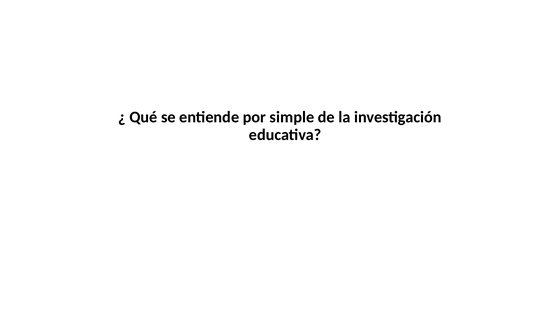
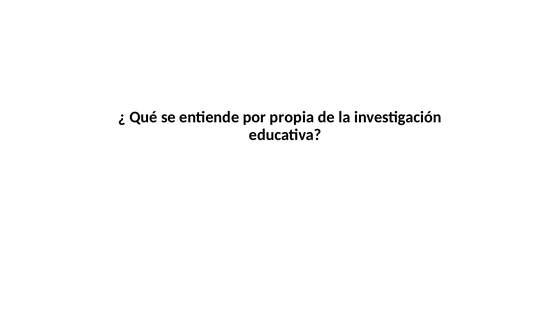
simple: simple -> propia (292, 117)
